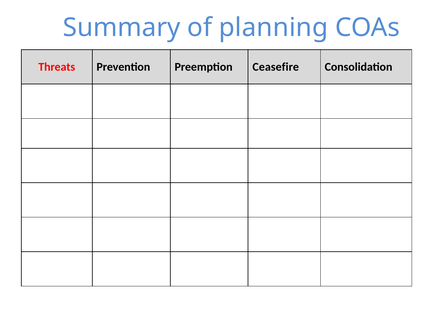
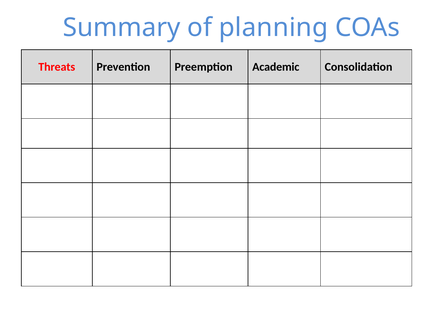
Ceasefire: Ceasefire -> Academic (276, 67)
